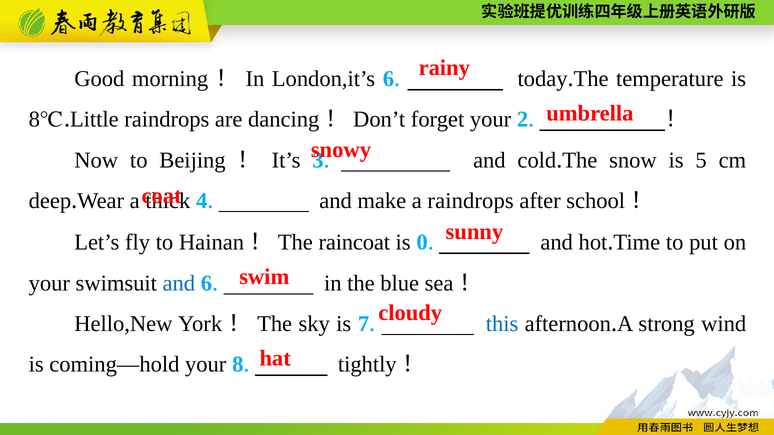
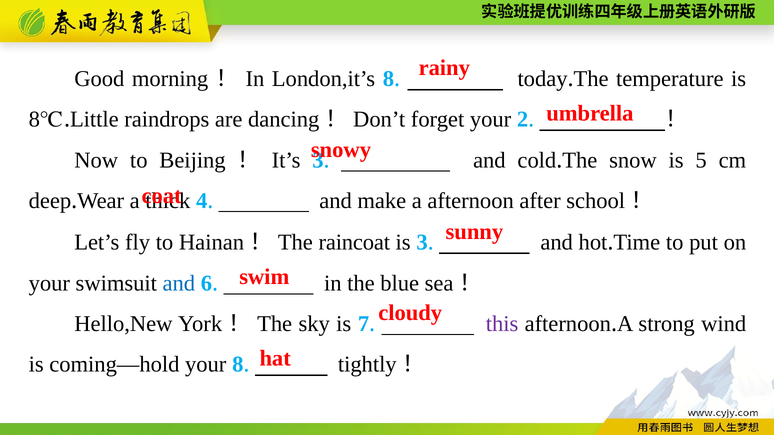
London,it’s 6: 6 -> 8 (388, 79)
a raindrops: raindrops -> afternoon (471, 201)
is 0: 0 -> 3 (422, 243)
this colour: blue -> purple (502, 324)
